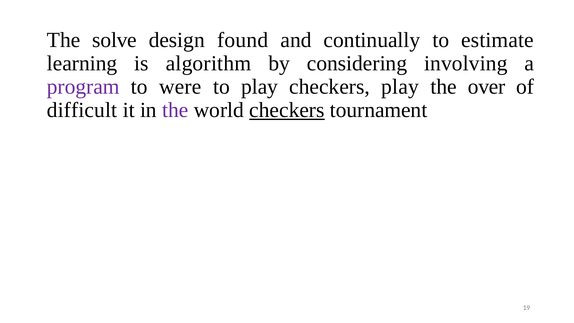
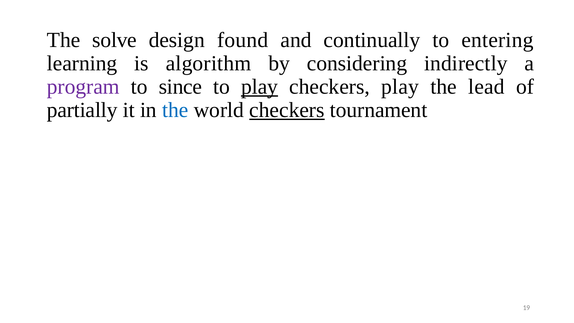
estimate: estimate -> entering (497, 40)
involving: involving -> indirectly (466, 63)
were: were -> since (180, 87)
play underline: none -> present (260, 87)
over: over -> lead (486, 87)
difficult: difficult -> partially (82, 110)
the colour: purple -> blue (175, 110)
